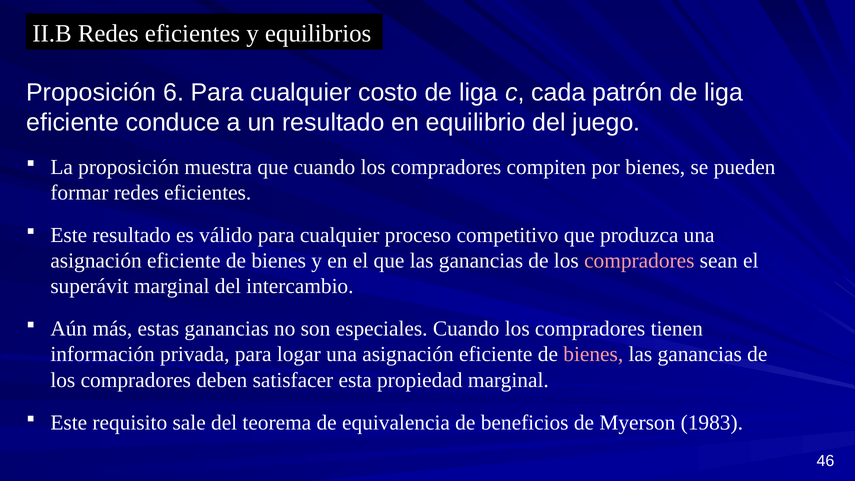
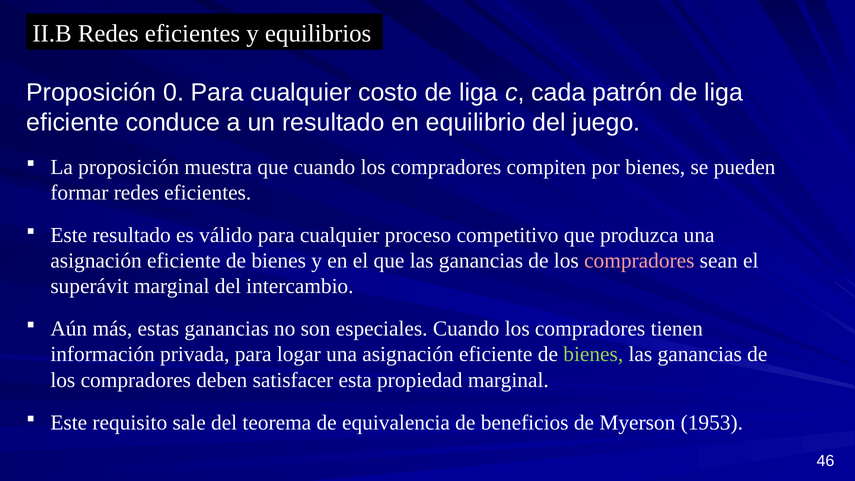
6: 6 -> 0 (174, 93)
bienes colour: pink -> light green (593, 354)
1983: 1983 -> 1953 (712, 422)
